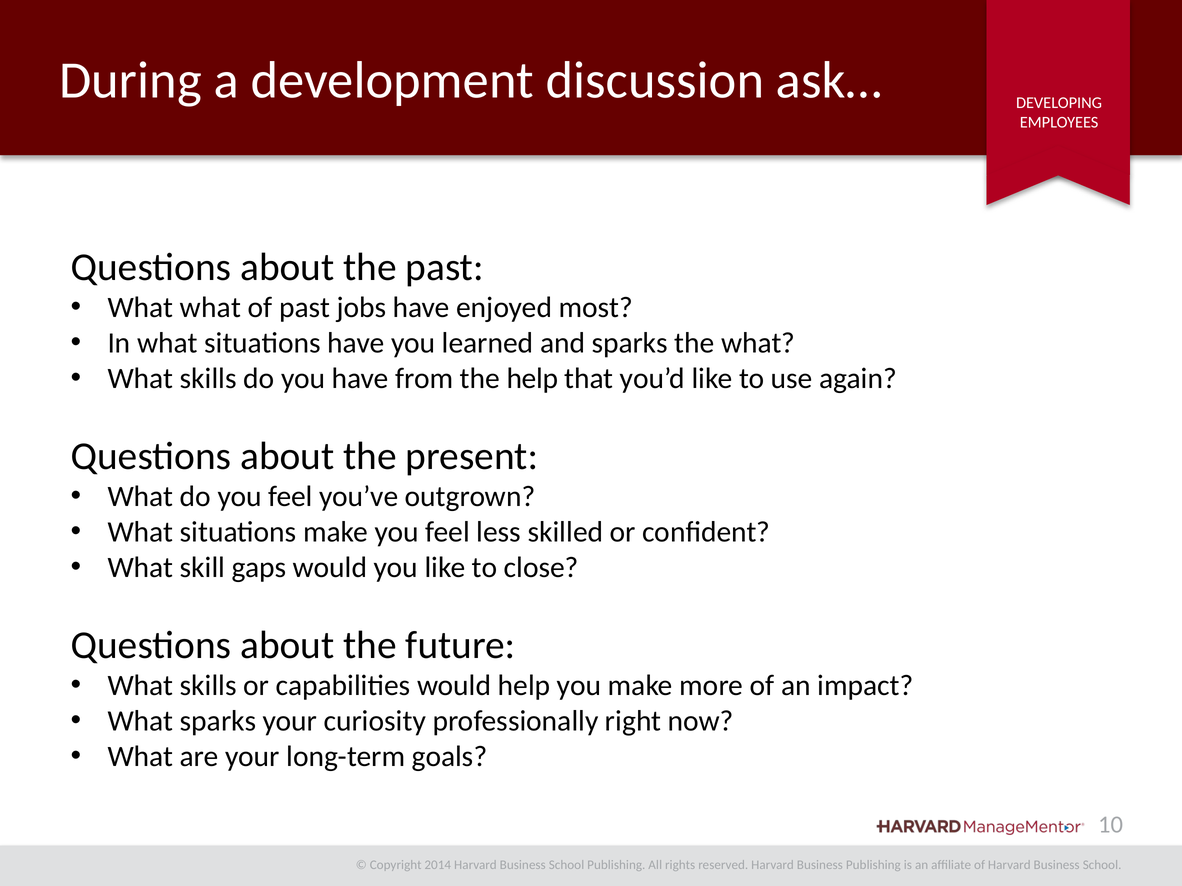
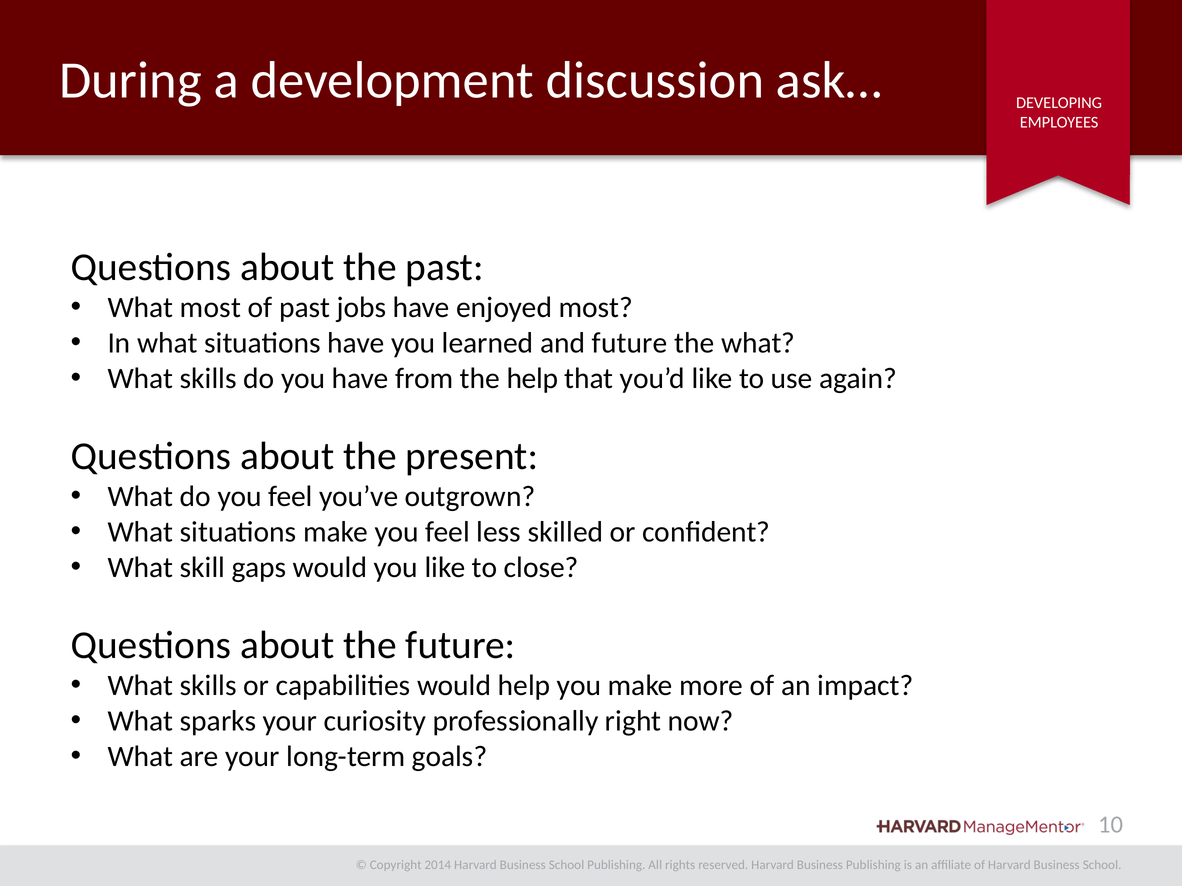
What what: what -> most (210, 308)
and sparks: sparks -> future (630, 343)
